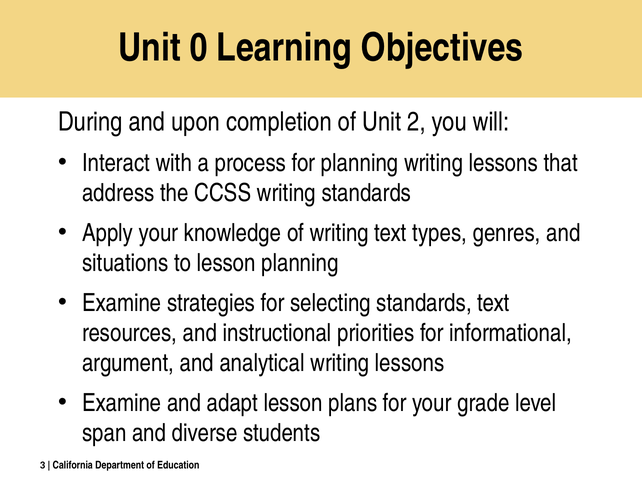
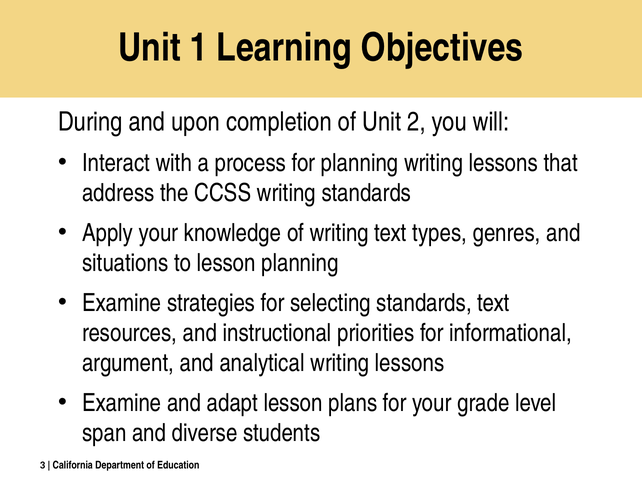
0: 0 -> 1 (199, 48)
